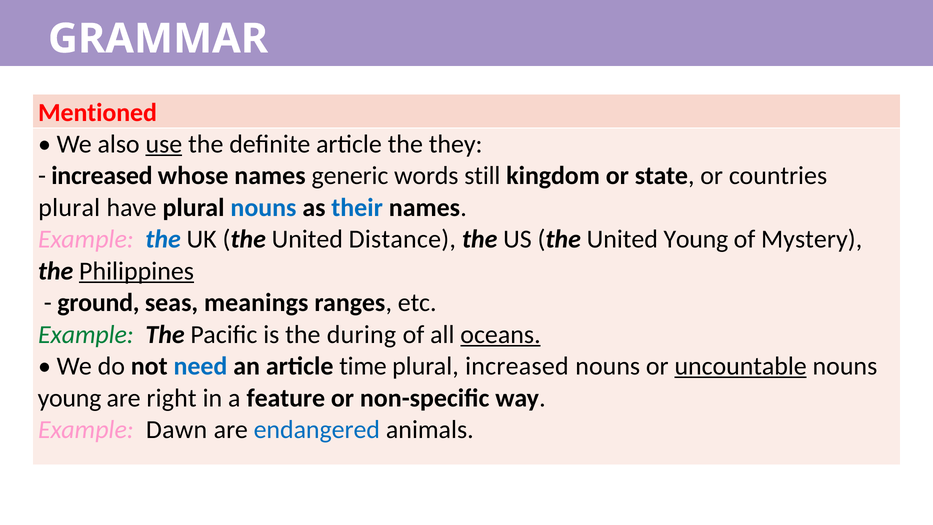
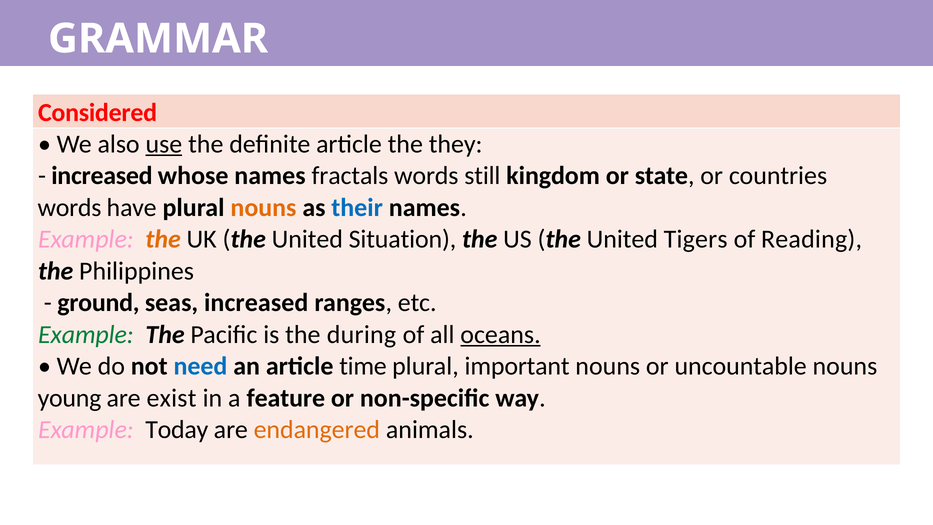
Mentioned: Mentioned -> Considered (98, 112)
generic: generic -> fractals (350, 176)
plural: plural -> words (70, 207)
nouns colour: blue -> orange (263, 207)
the colour: blue -> orange (163, 239)
Distance: Distance -> Situation (403, 239)
United Young: Young -> Tigers (696, 239)
Mystery: Mystery -> Reading (812, 239)
Philippines underline: present -> none (137, 271)
seas meanings: meanings -> increased (256, 303)
plural increased: increased -> important (517, 366)
uncountable underline: present -> none (741, 366)
right: right -> exist (171, 398)
Dawn: Dawn -> Today (177, 430)
endangered colour: blue -> orange (317, 430)
